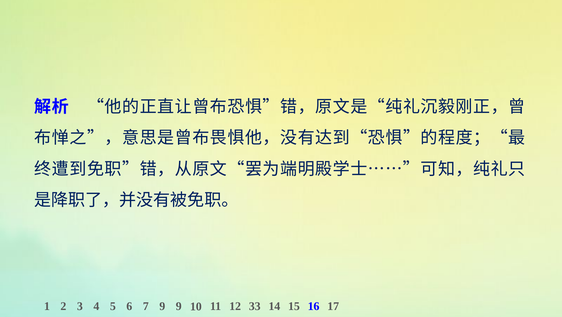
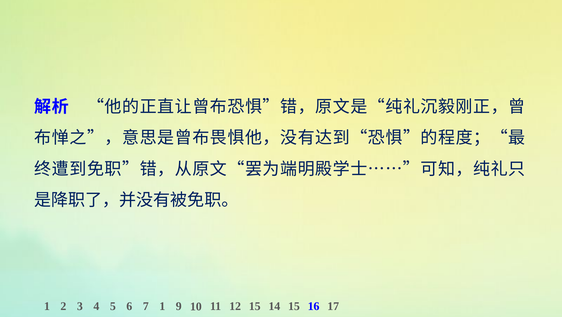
7 9: 9 -> 1 (162, 305)
12 33: 33 -> 15 (255, 305)
